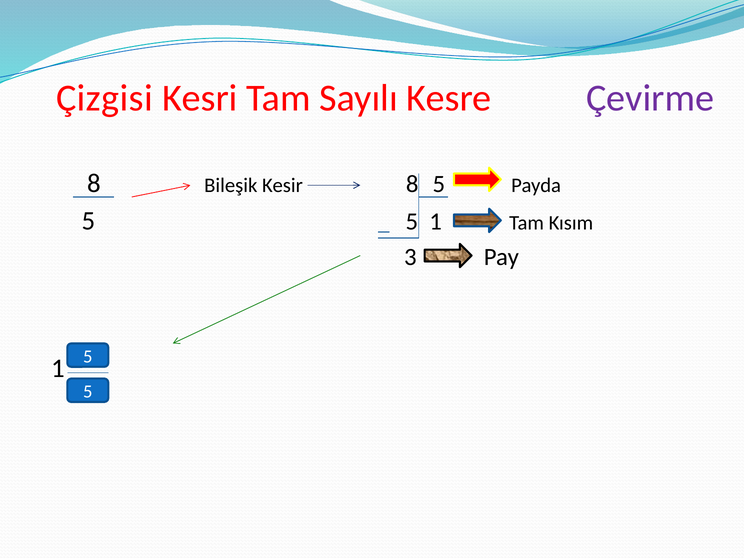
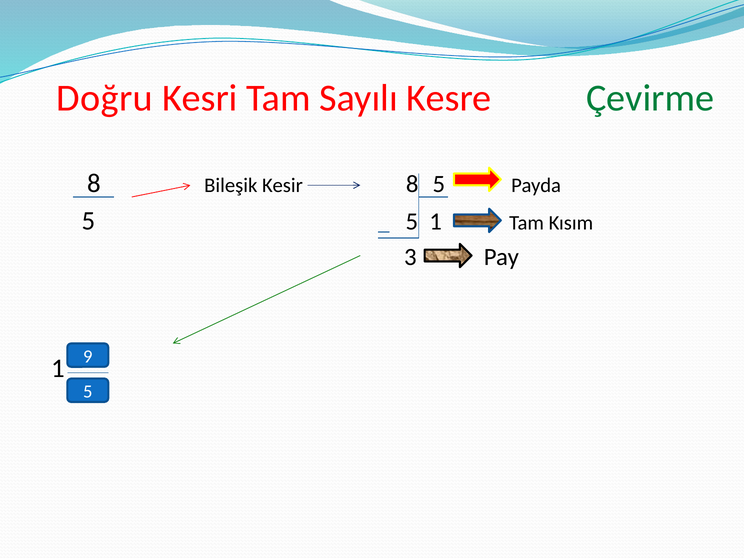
Çizgisi: Çizgisi -> Doğru (105, 98)
Çevirme colour: purple -> green (650, 98)
1 5: 5 -> 9 (88, 356)
